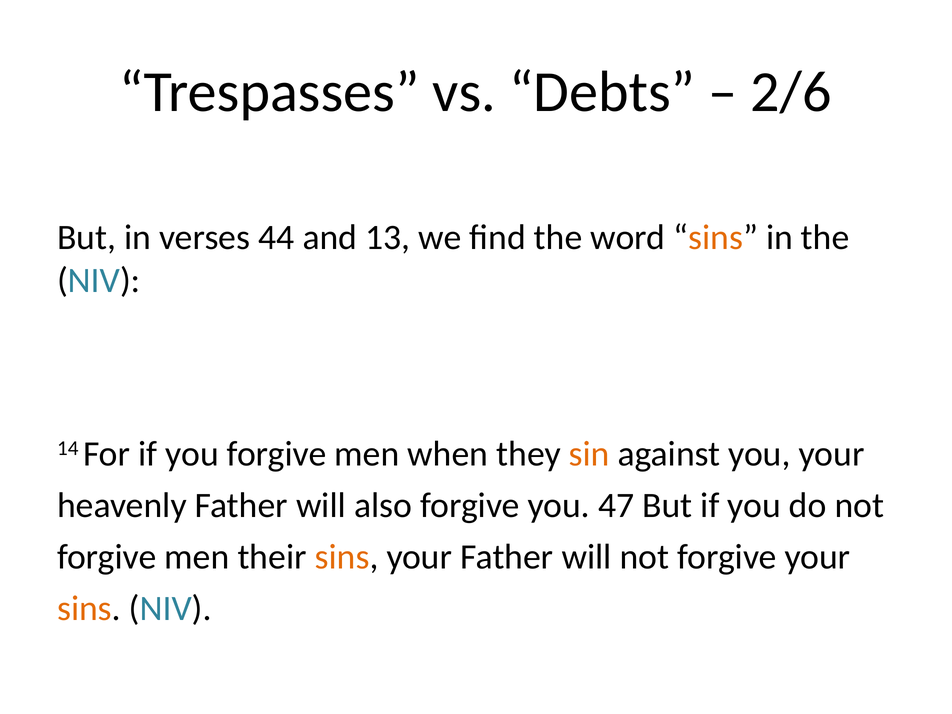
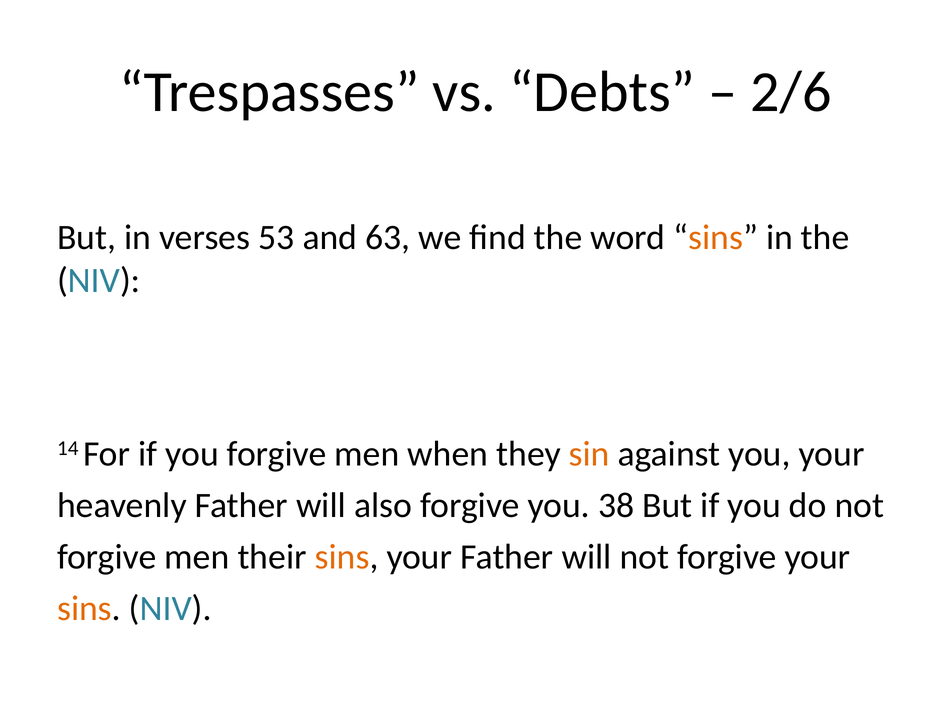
44: 44 -> 53 (276, 238)
13: 13 -> 63 (388, 238)
47: 47 -> 38 (616, 506)
